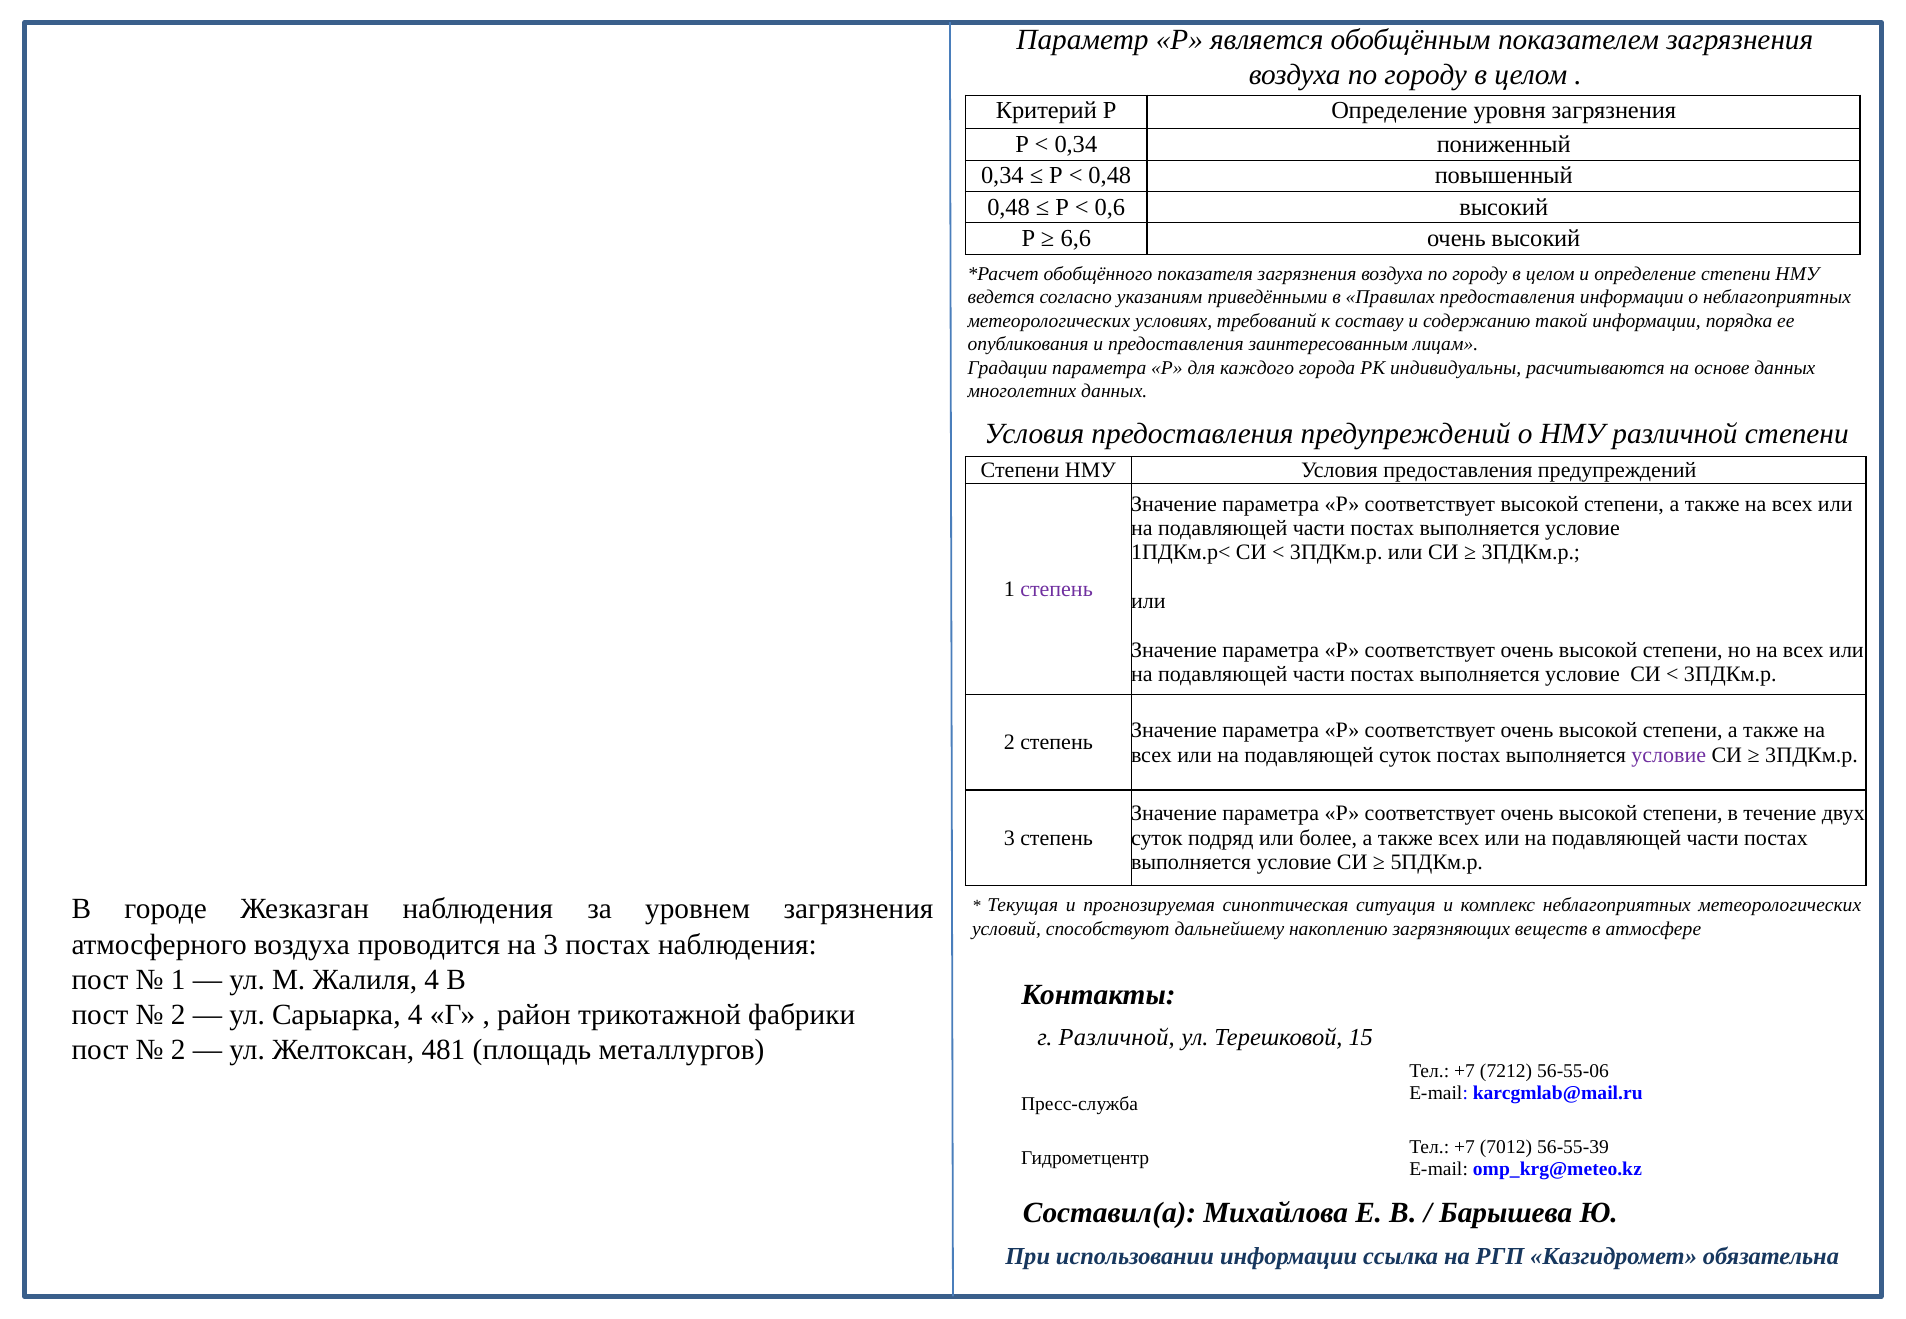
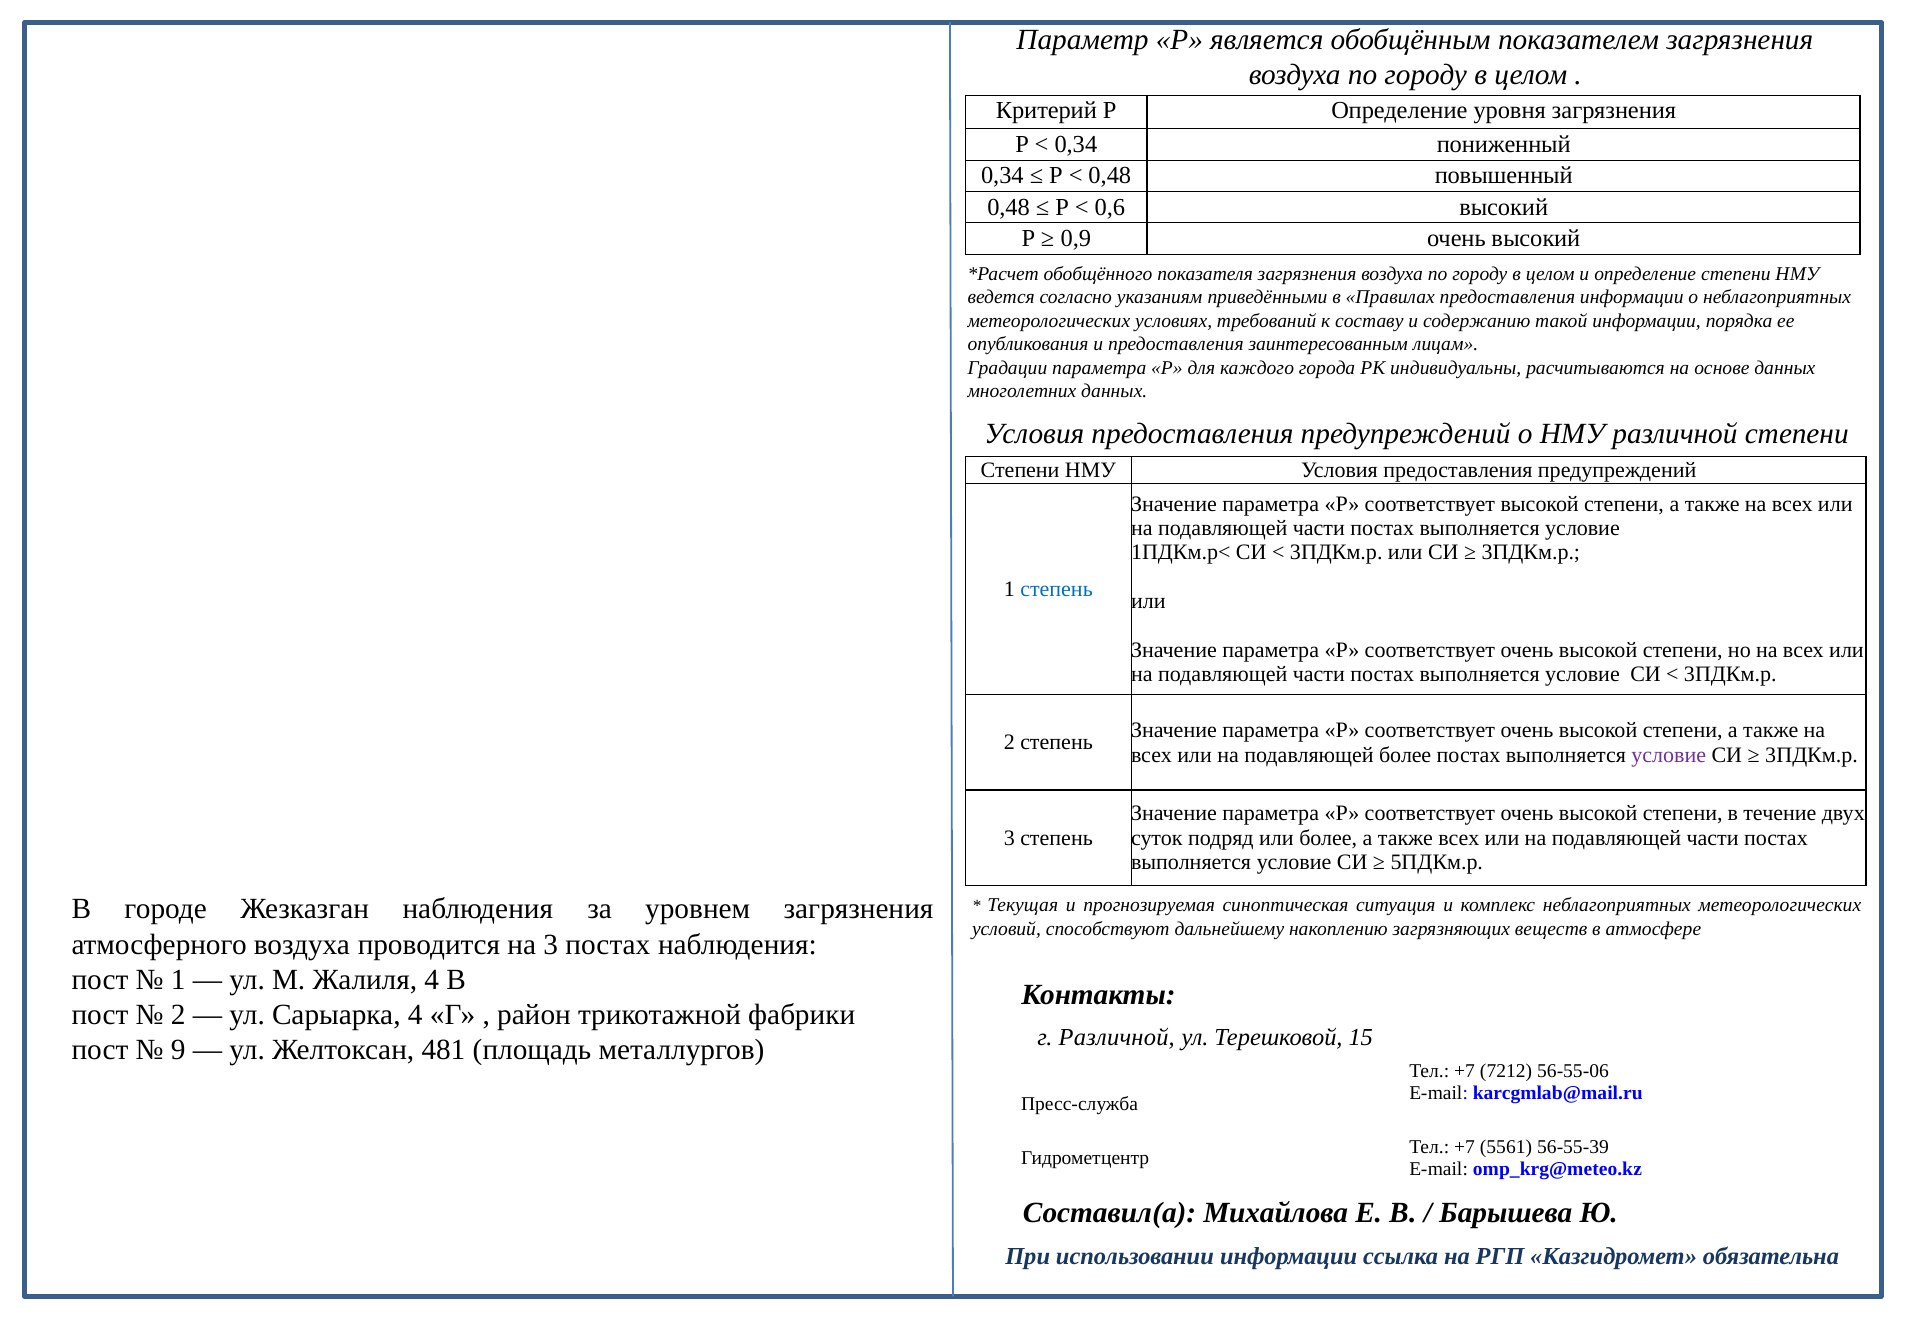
6,6: 6,6 -> 0,9 (1076, 239)
степень colour: purple -> blue (1057, 589)
подавляющей суток: суток -> более (1405, 755)
2: 2 -> 9 (178, 1050)
7012: 7012 -> 5561 (1506, 1148)
